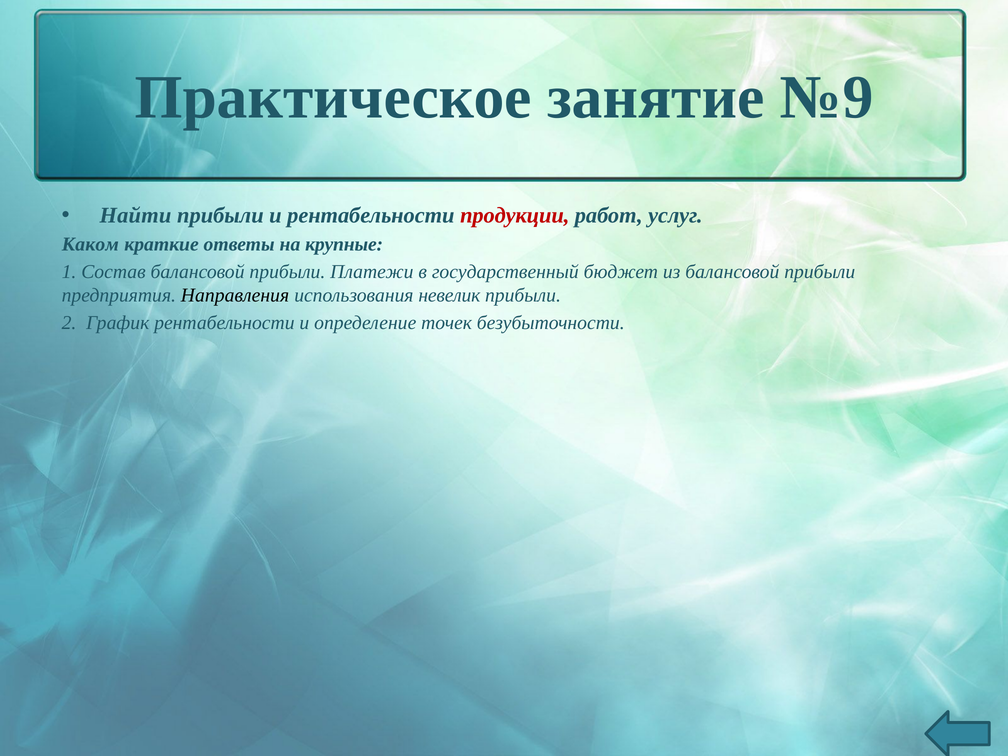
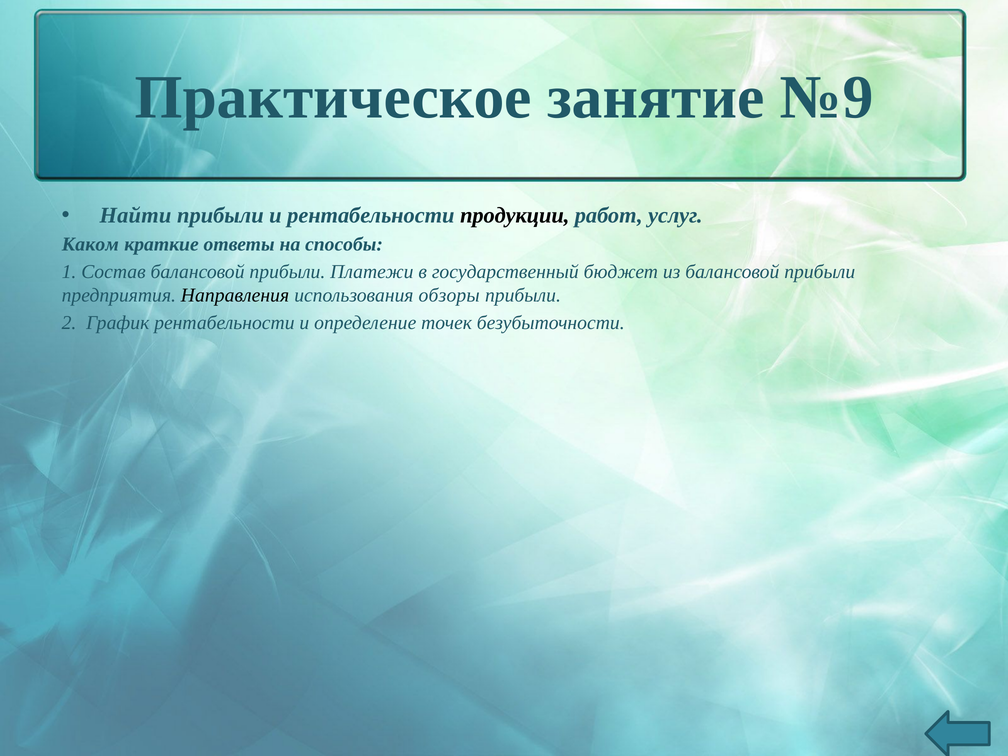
продукции colour: red -> black (515, 215)
крупные: крупные -> способы (344, 244)
невелик: невелик -> обзоры (449, 295)
